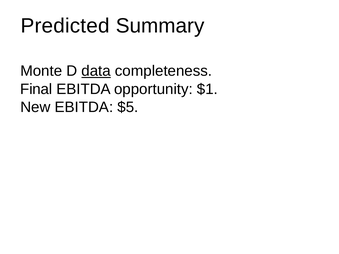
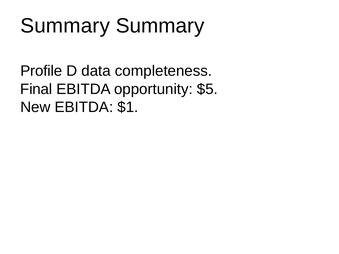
Predicted: Predicted -> Summary (65, 26)
Monte: Monte -> Profile (41, 71)
data underline: present -> none (96, 71)
$1: $1 -> $5 (207, 89)
$5: $5 -> $1 (128, 107)
